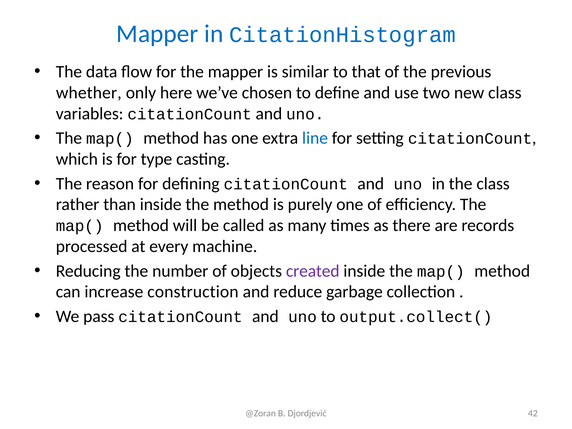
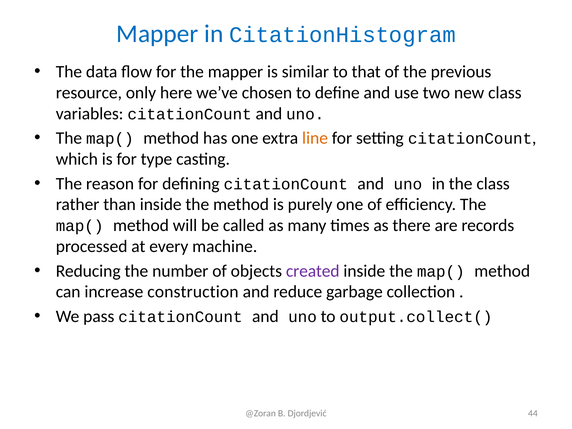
whether: whether -> resource (89, 93)
line colour: blue -> orange (315, 138)
42: 42 -> 44 (533, 413)
